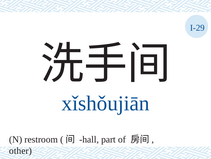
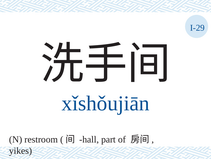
other: other -> yikes (21, 150)
